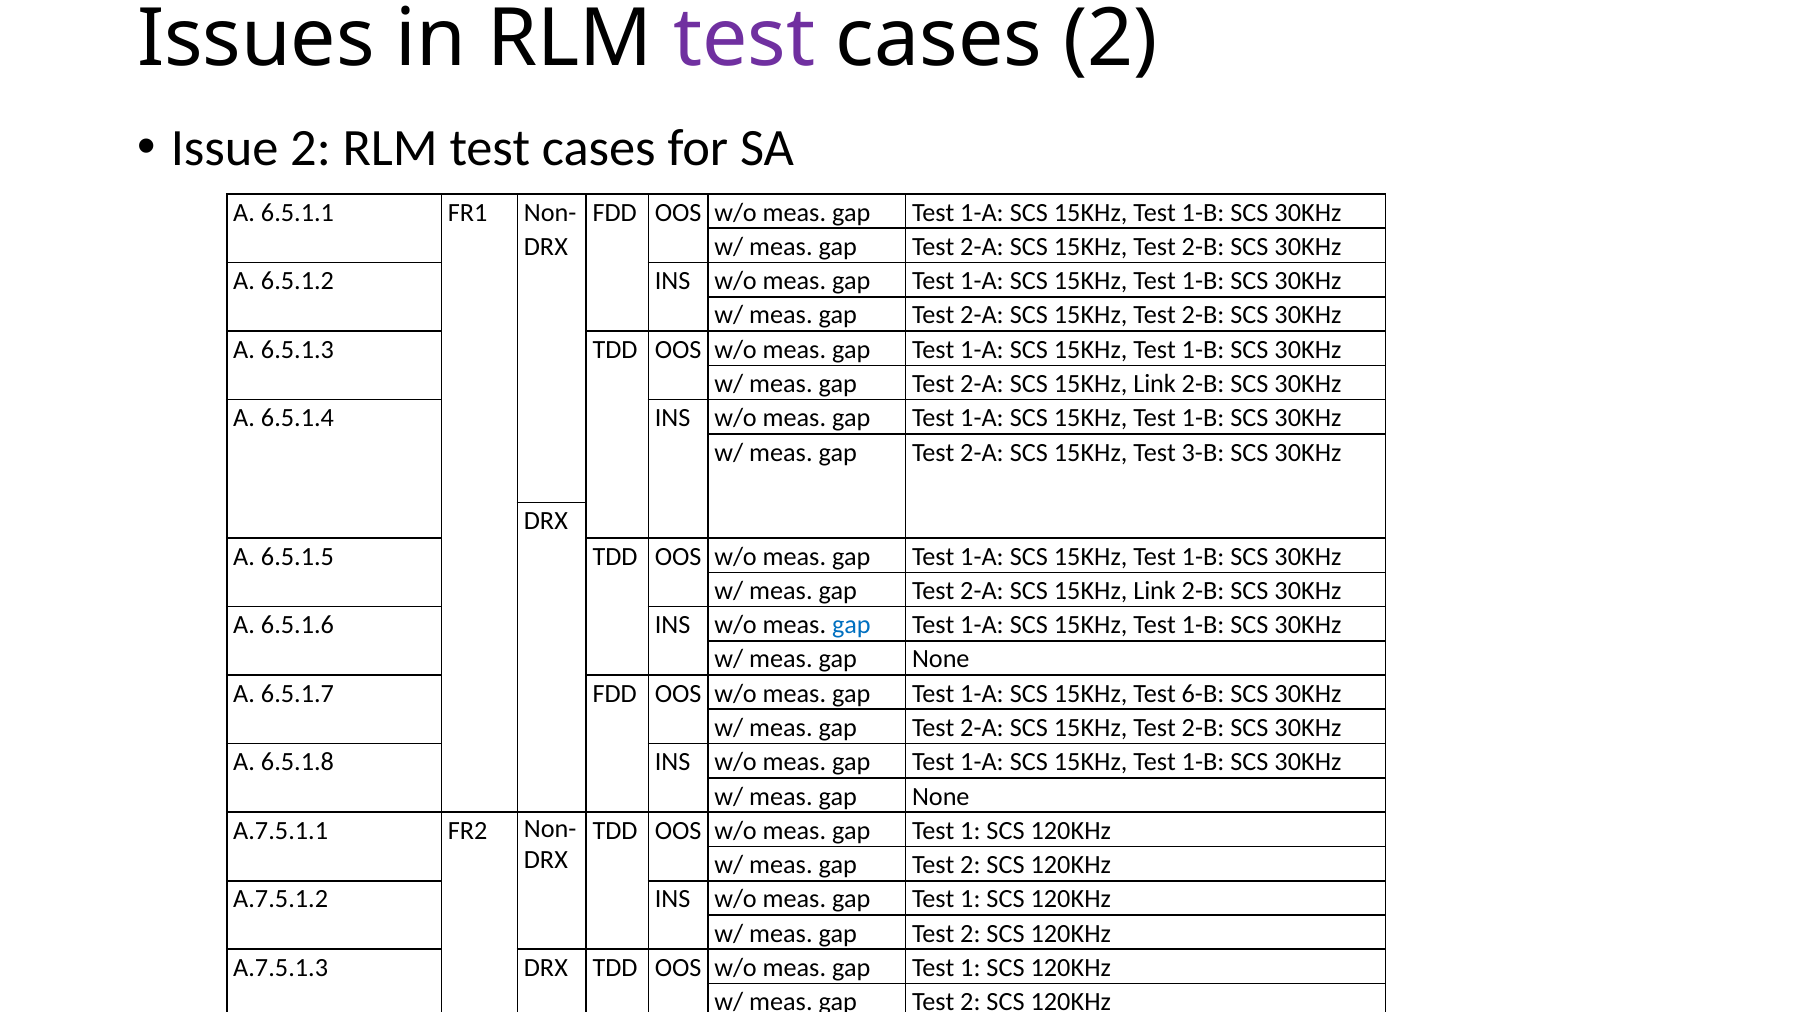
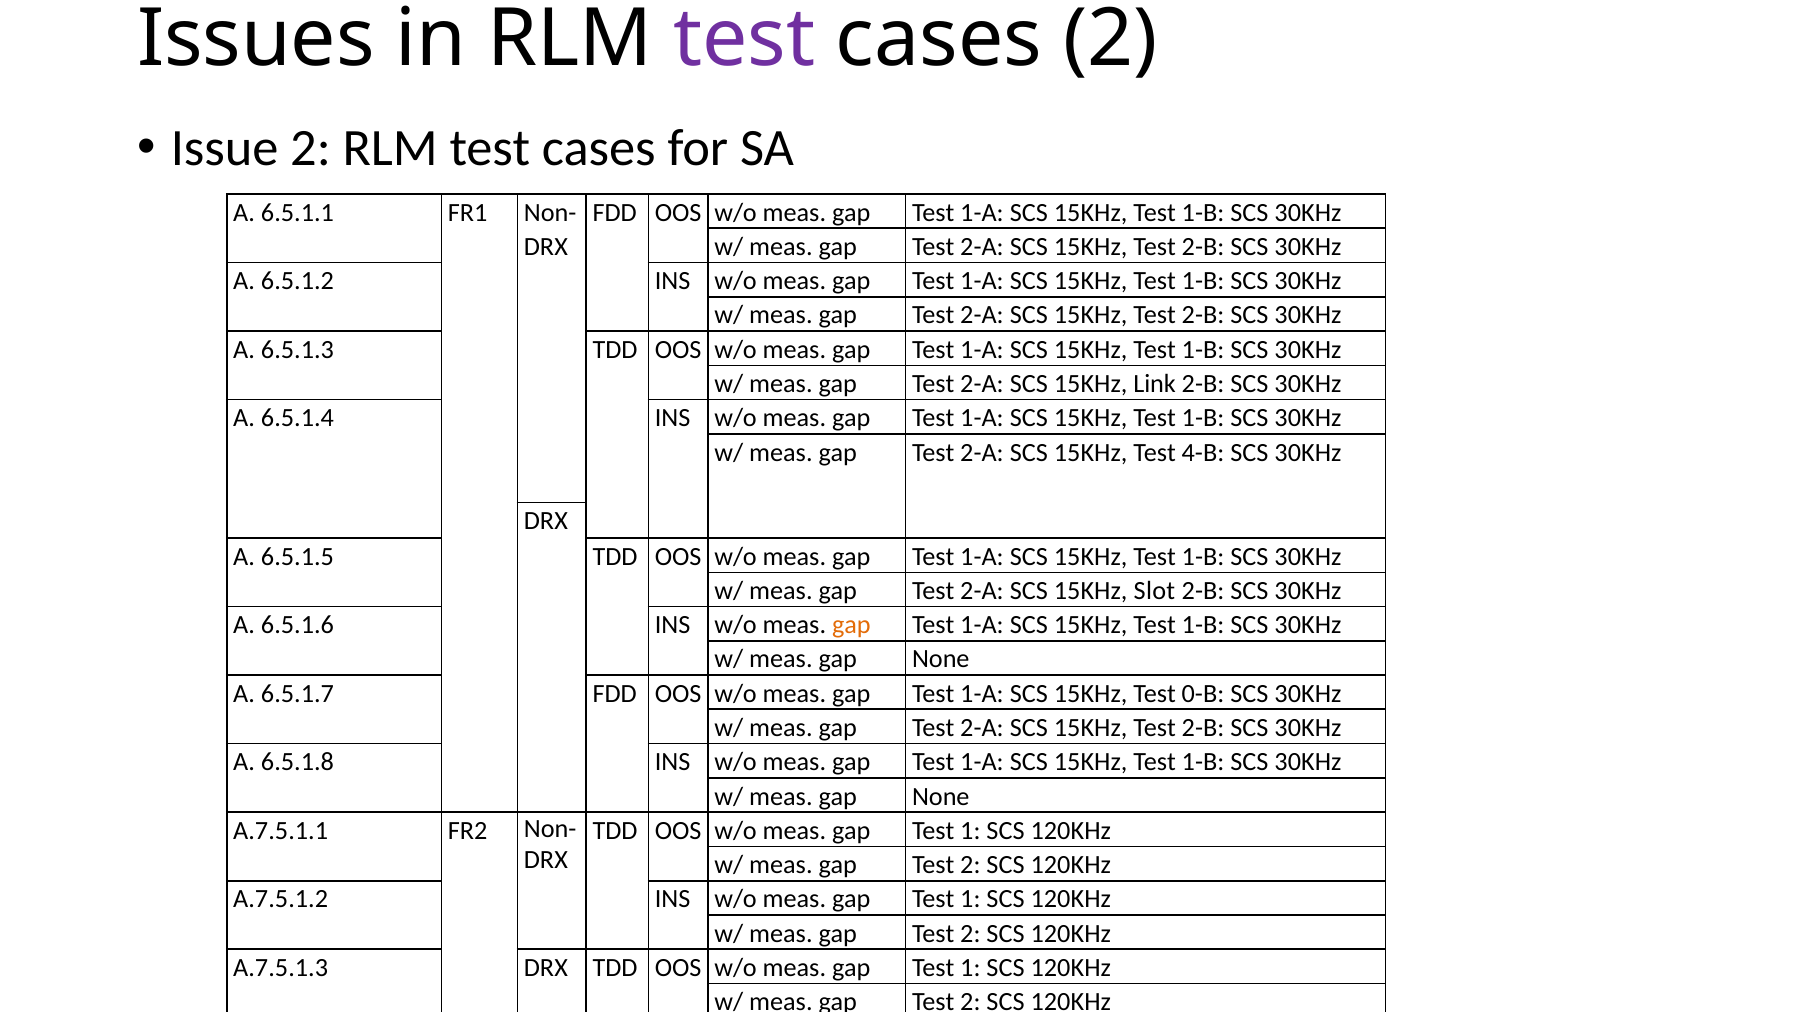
3-B: 3-B -> 4-B (1203, 452)
Link: Link -> Slot (1154, 590)
gap colour: blue -> orange (851, 625)
6-B: 6-B -> 0-B (1203, 693)
